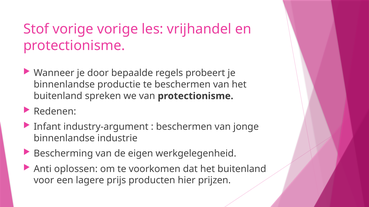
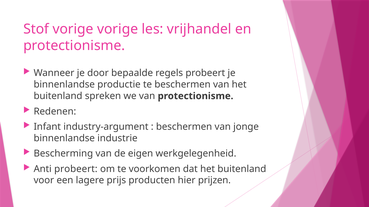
Anti oplossen: oplossen -> probeert (76, 169)
